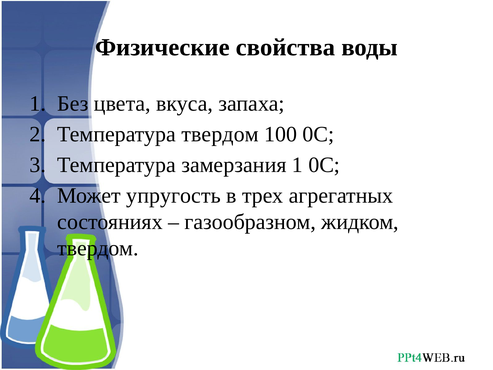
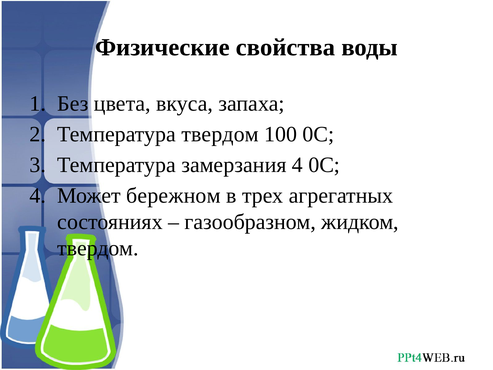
замерзания 1: 1 -> 4 (297, 165)
упругость: упругость -> бережном (173, 195)
